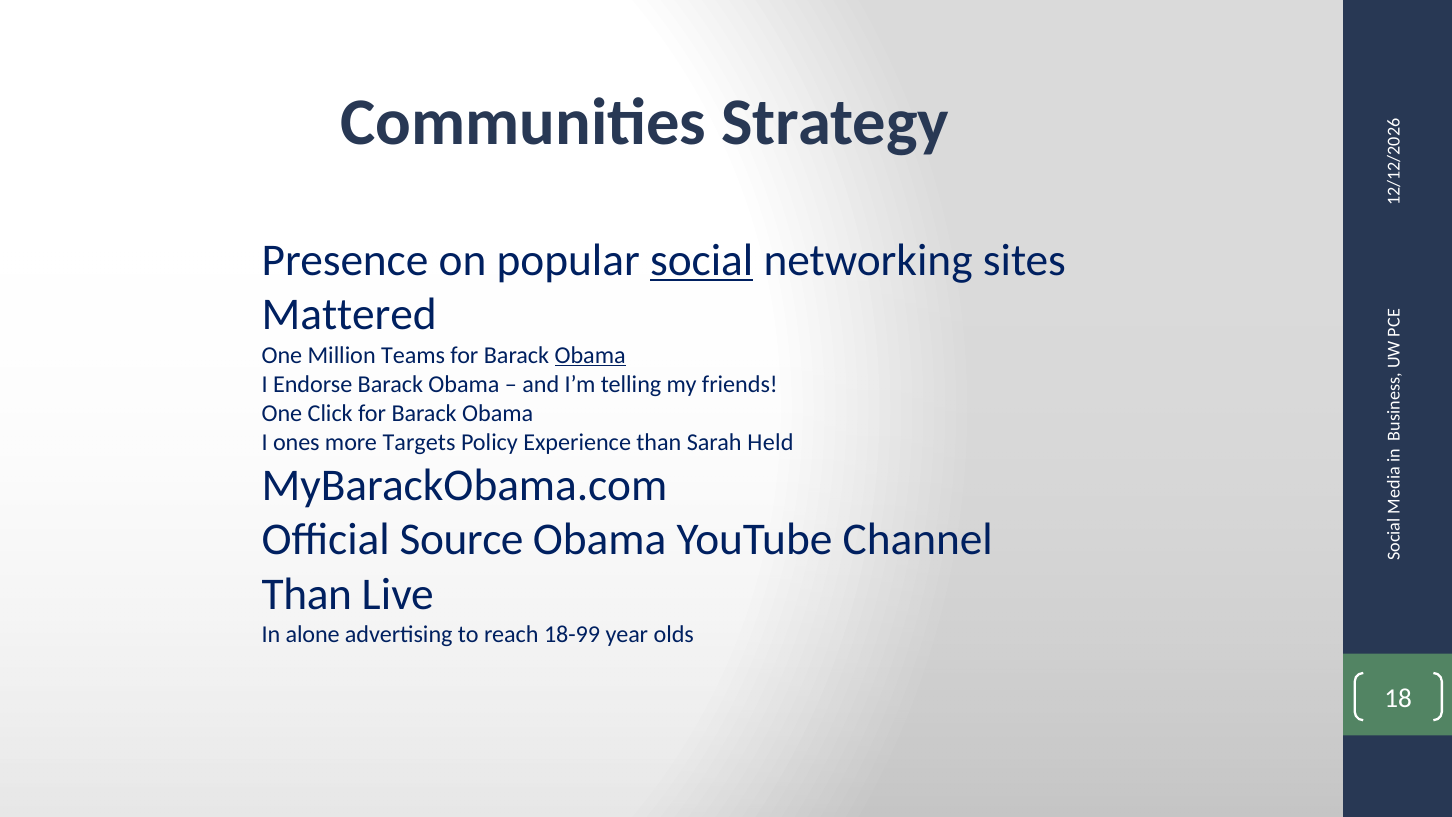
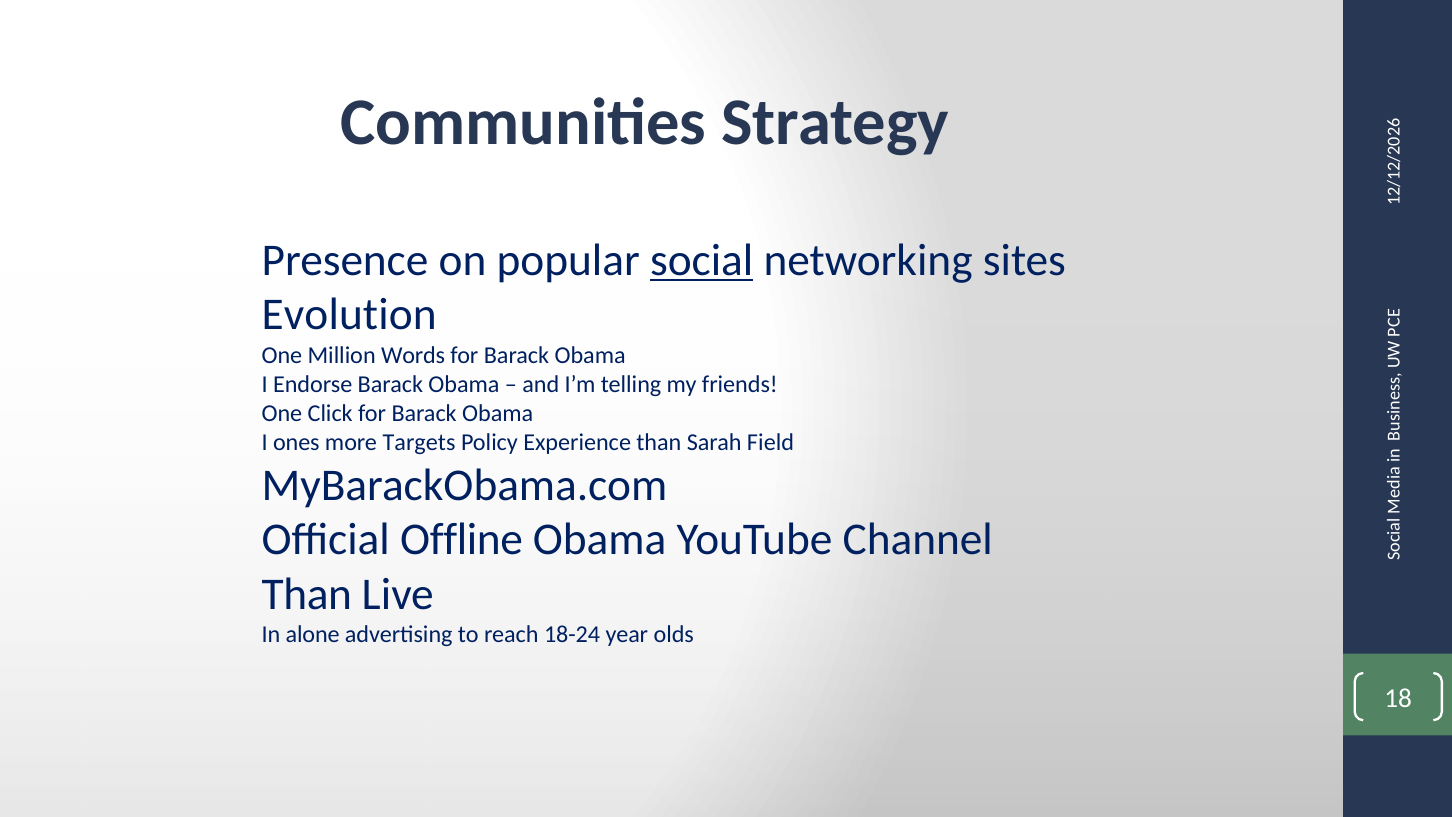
Mattered: Mattered -> Evolution (349, 315)
Teams: Teams -> Words (413, 355)
Obama underline: present -> none (590, 355)
Held: Held -> Field (771, 442)
Source: Source -> Offline (462, 540)
18-99: 18-99 -> 18-24 (572, 635)
